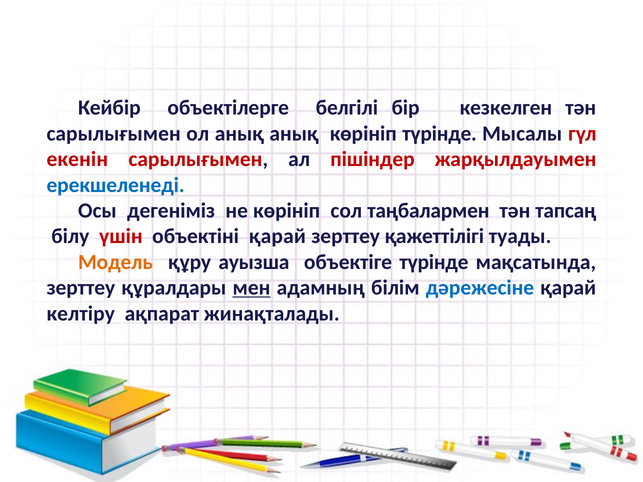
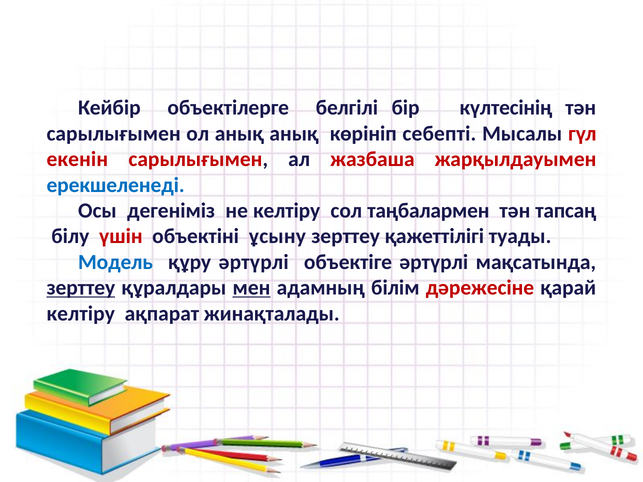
кезкелген: кезкелген -> күлтесінің (506, 108)
көрініп түрінде: түрінде -> себепті (439, 134)
пішіндер: пішіндер -> жазбаша (372, 159)
не көрініп: көрініп -> келтіру (287, 211)
объектіні қарай: қарай -> ұсыну (277, 237)
Модель colour: orange -> blue (116, 262)
құру ауызша: ауызша -> әртүрлі (254, 262)
объектіге түрінде: түрінде -> әртүрлі (434, 262)
зерттеу underline: none -> present (81, 288)
дәрежесіне colour: blue -> red (480, 288)
